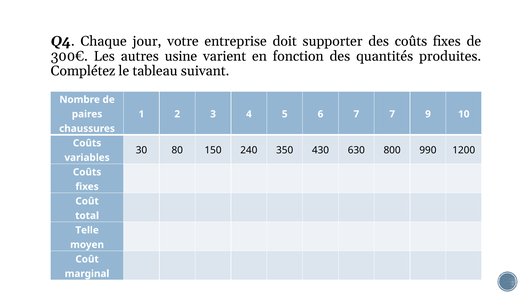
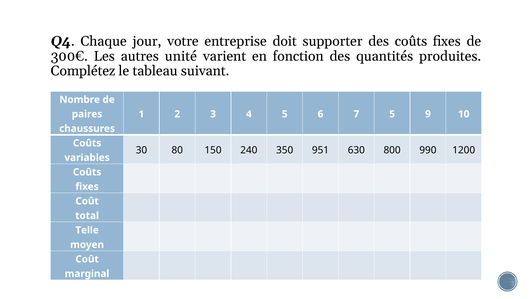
usine: usine -> unité (181, 56)
7 7: 7 -> 5 (392, 114)
430: 430 -> 951 (320, 150)
